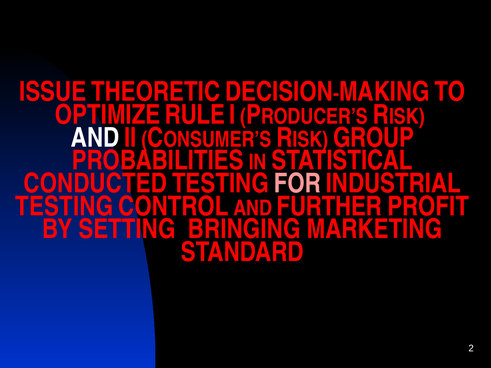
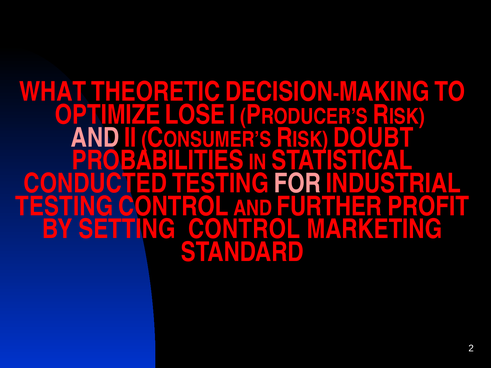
ISSUE: ISSUE -> WHAT (53, 92)
RULE: RULE -> LOSE (195, 115)
AND colour: white -> pink (95, 138)
GROUP: GROUP -> DOUBT (373, 138)
SETTING BRINGING: BRINGING -> CONTROL (244, 229)
